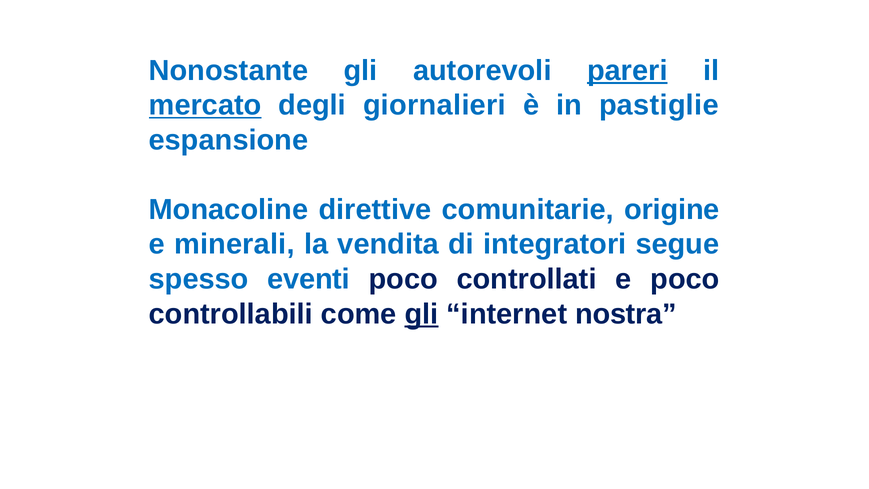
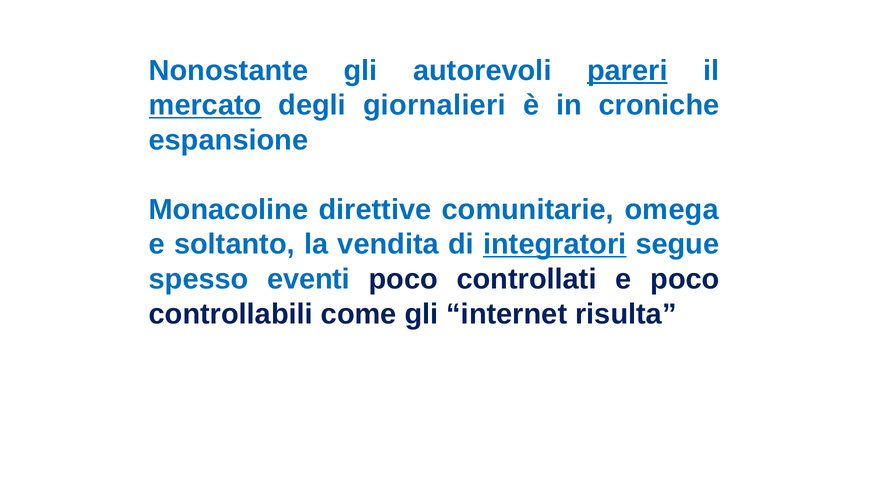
pastiglie: pastiglie -> croniche (659, 105)
origine: origine -> omega (672, 210)
minerali: minerali -> soltanto (234, 244)
integratori underline: none -> present (555, 244)
gli underline: present -> none (421, 314)
nostra: nostra -> risulta (626, 314)
